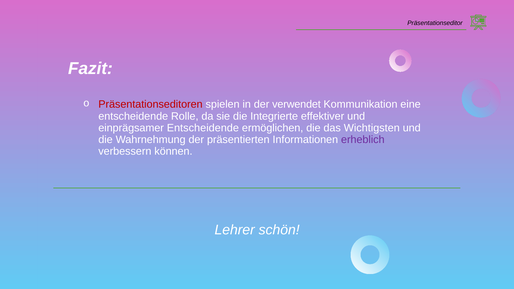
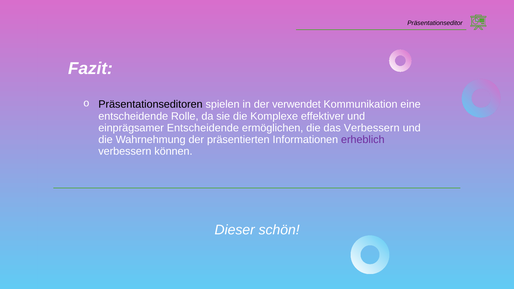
Präsentationseditoren colour: red -> black (151, 104)
Integrierte: Integrierte -> Komplexe (274, 116)
das Wichtigsten: Wichtigsten -> Verbessern (372, 128)
Lehrer: Lehrer -> Dieser (235, 230)
